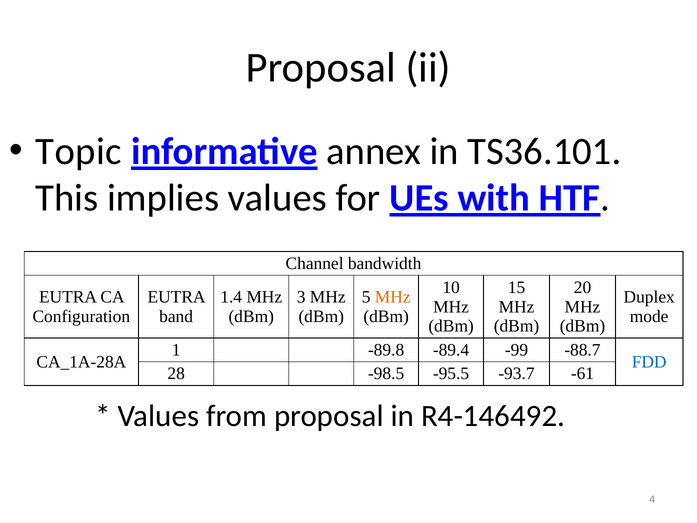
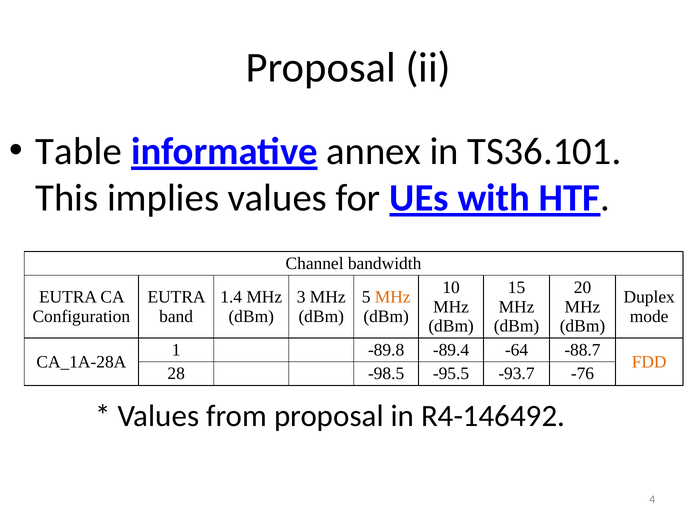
Topic: Topic -> Table (79, 151)
-99: -99 -> -64 (517, 350)
FDD colour: blue -> orange (649, 362)
-61: -61 -> -76 (583, 374)
